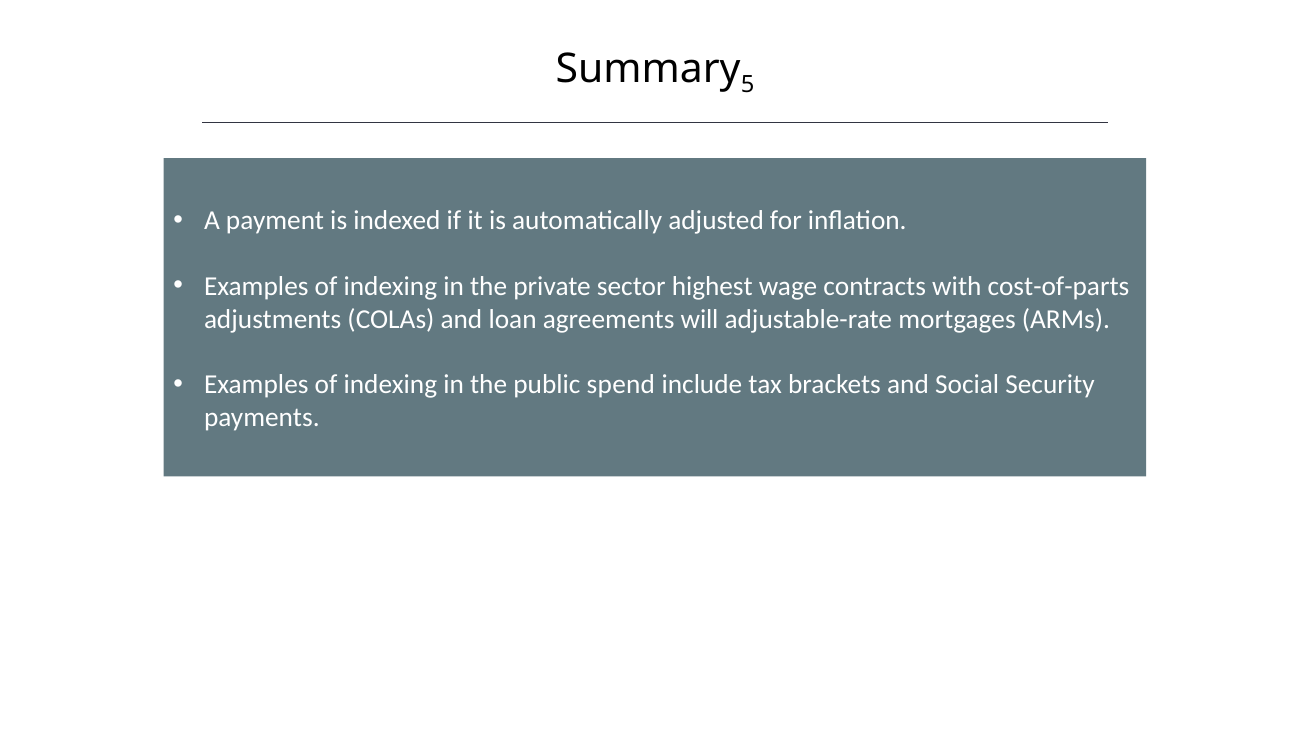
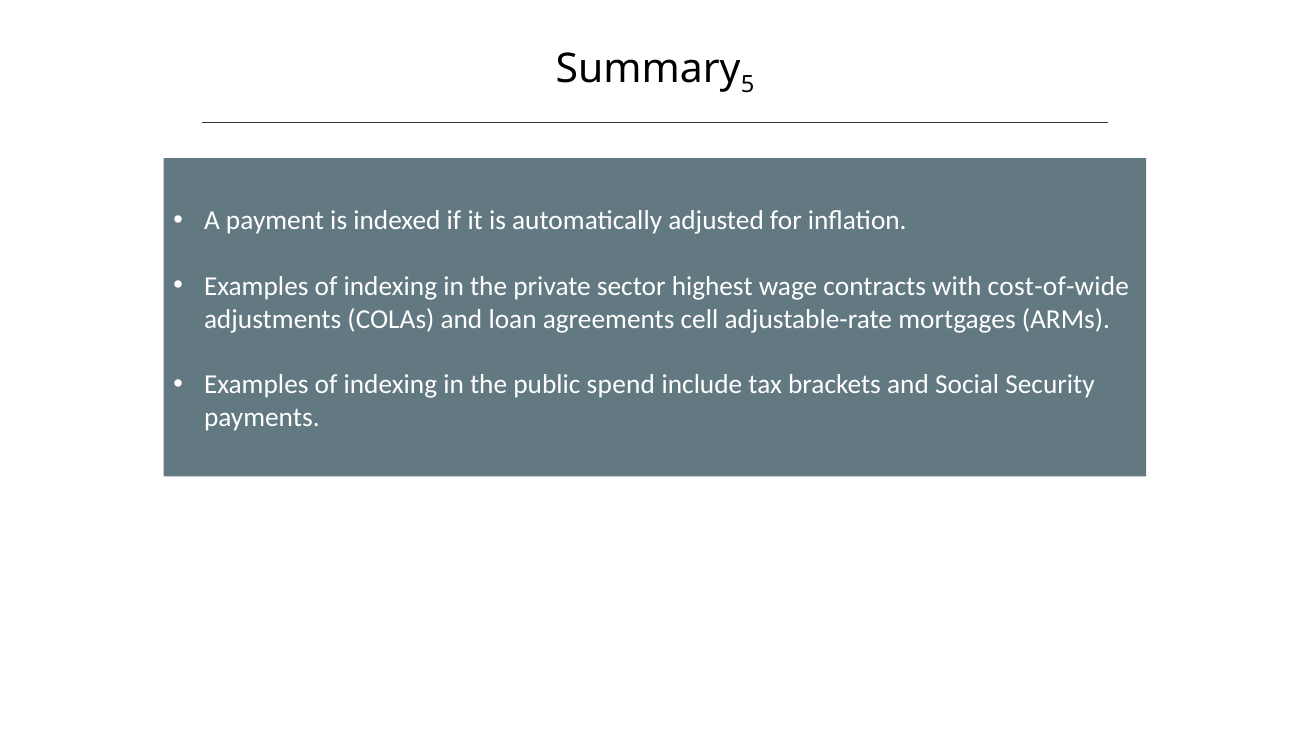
cost-of-parts: cost-of-parts -> cost-of-wide (1058, 286)
will: will -> cell (700, 319)
